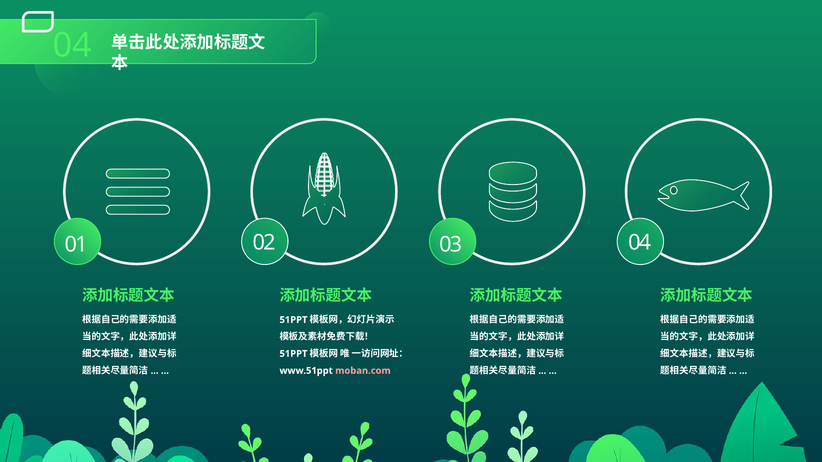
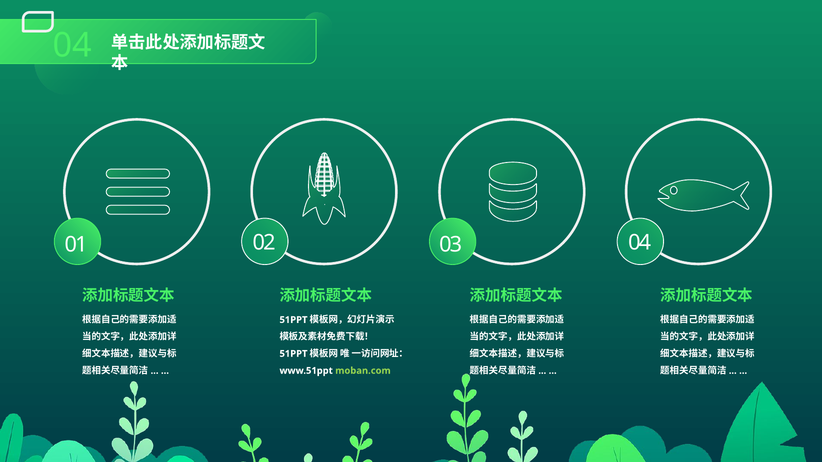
moban.com colour: pink -> light green (363, 371)
